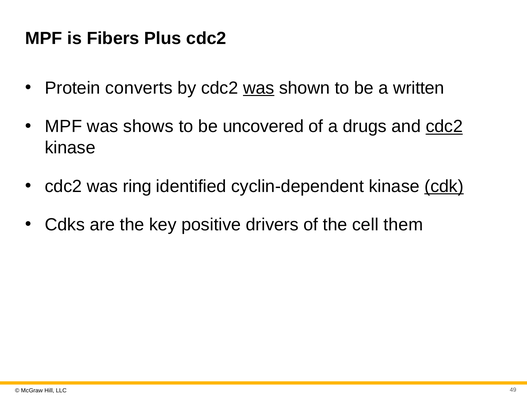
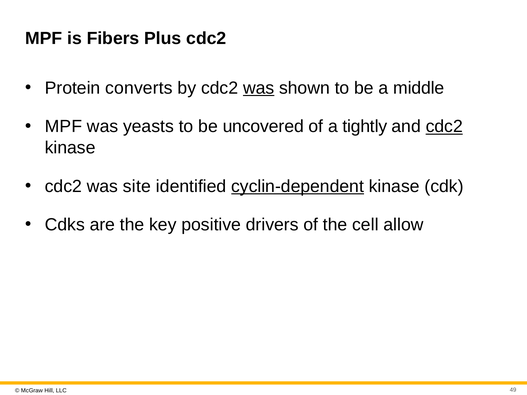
written: written -> middle (419, 88)
shows: shows -> yeasts (148, 127)
drugs: drugs -> tightly (365, 127)
ring: ring -> site (137, 186)
cyclin-dependent underline: none -> present (298, 186)
cdk underline: present -> none (444, 186)
them: them -> allow (403, 225)
